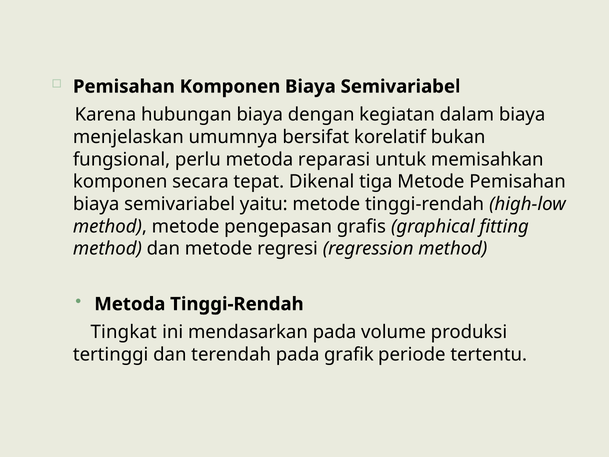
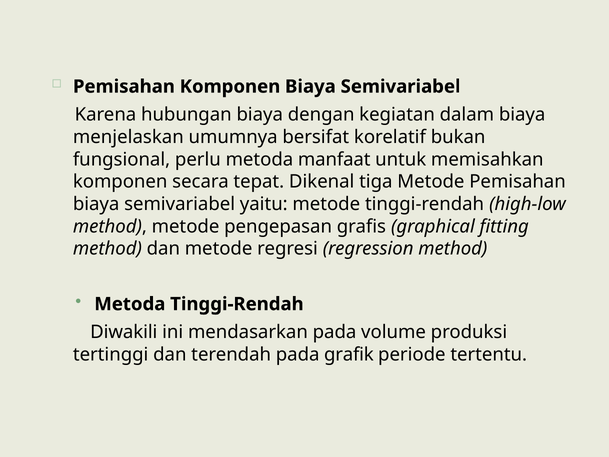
reparasi: reparasi -> manfaat (334, 159)
Tingkat: Tingkat -> Diwakili (124, 332)
